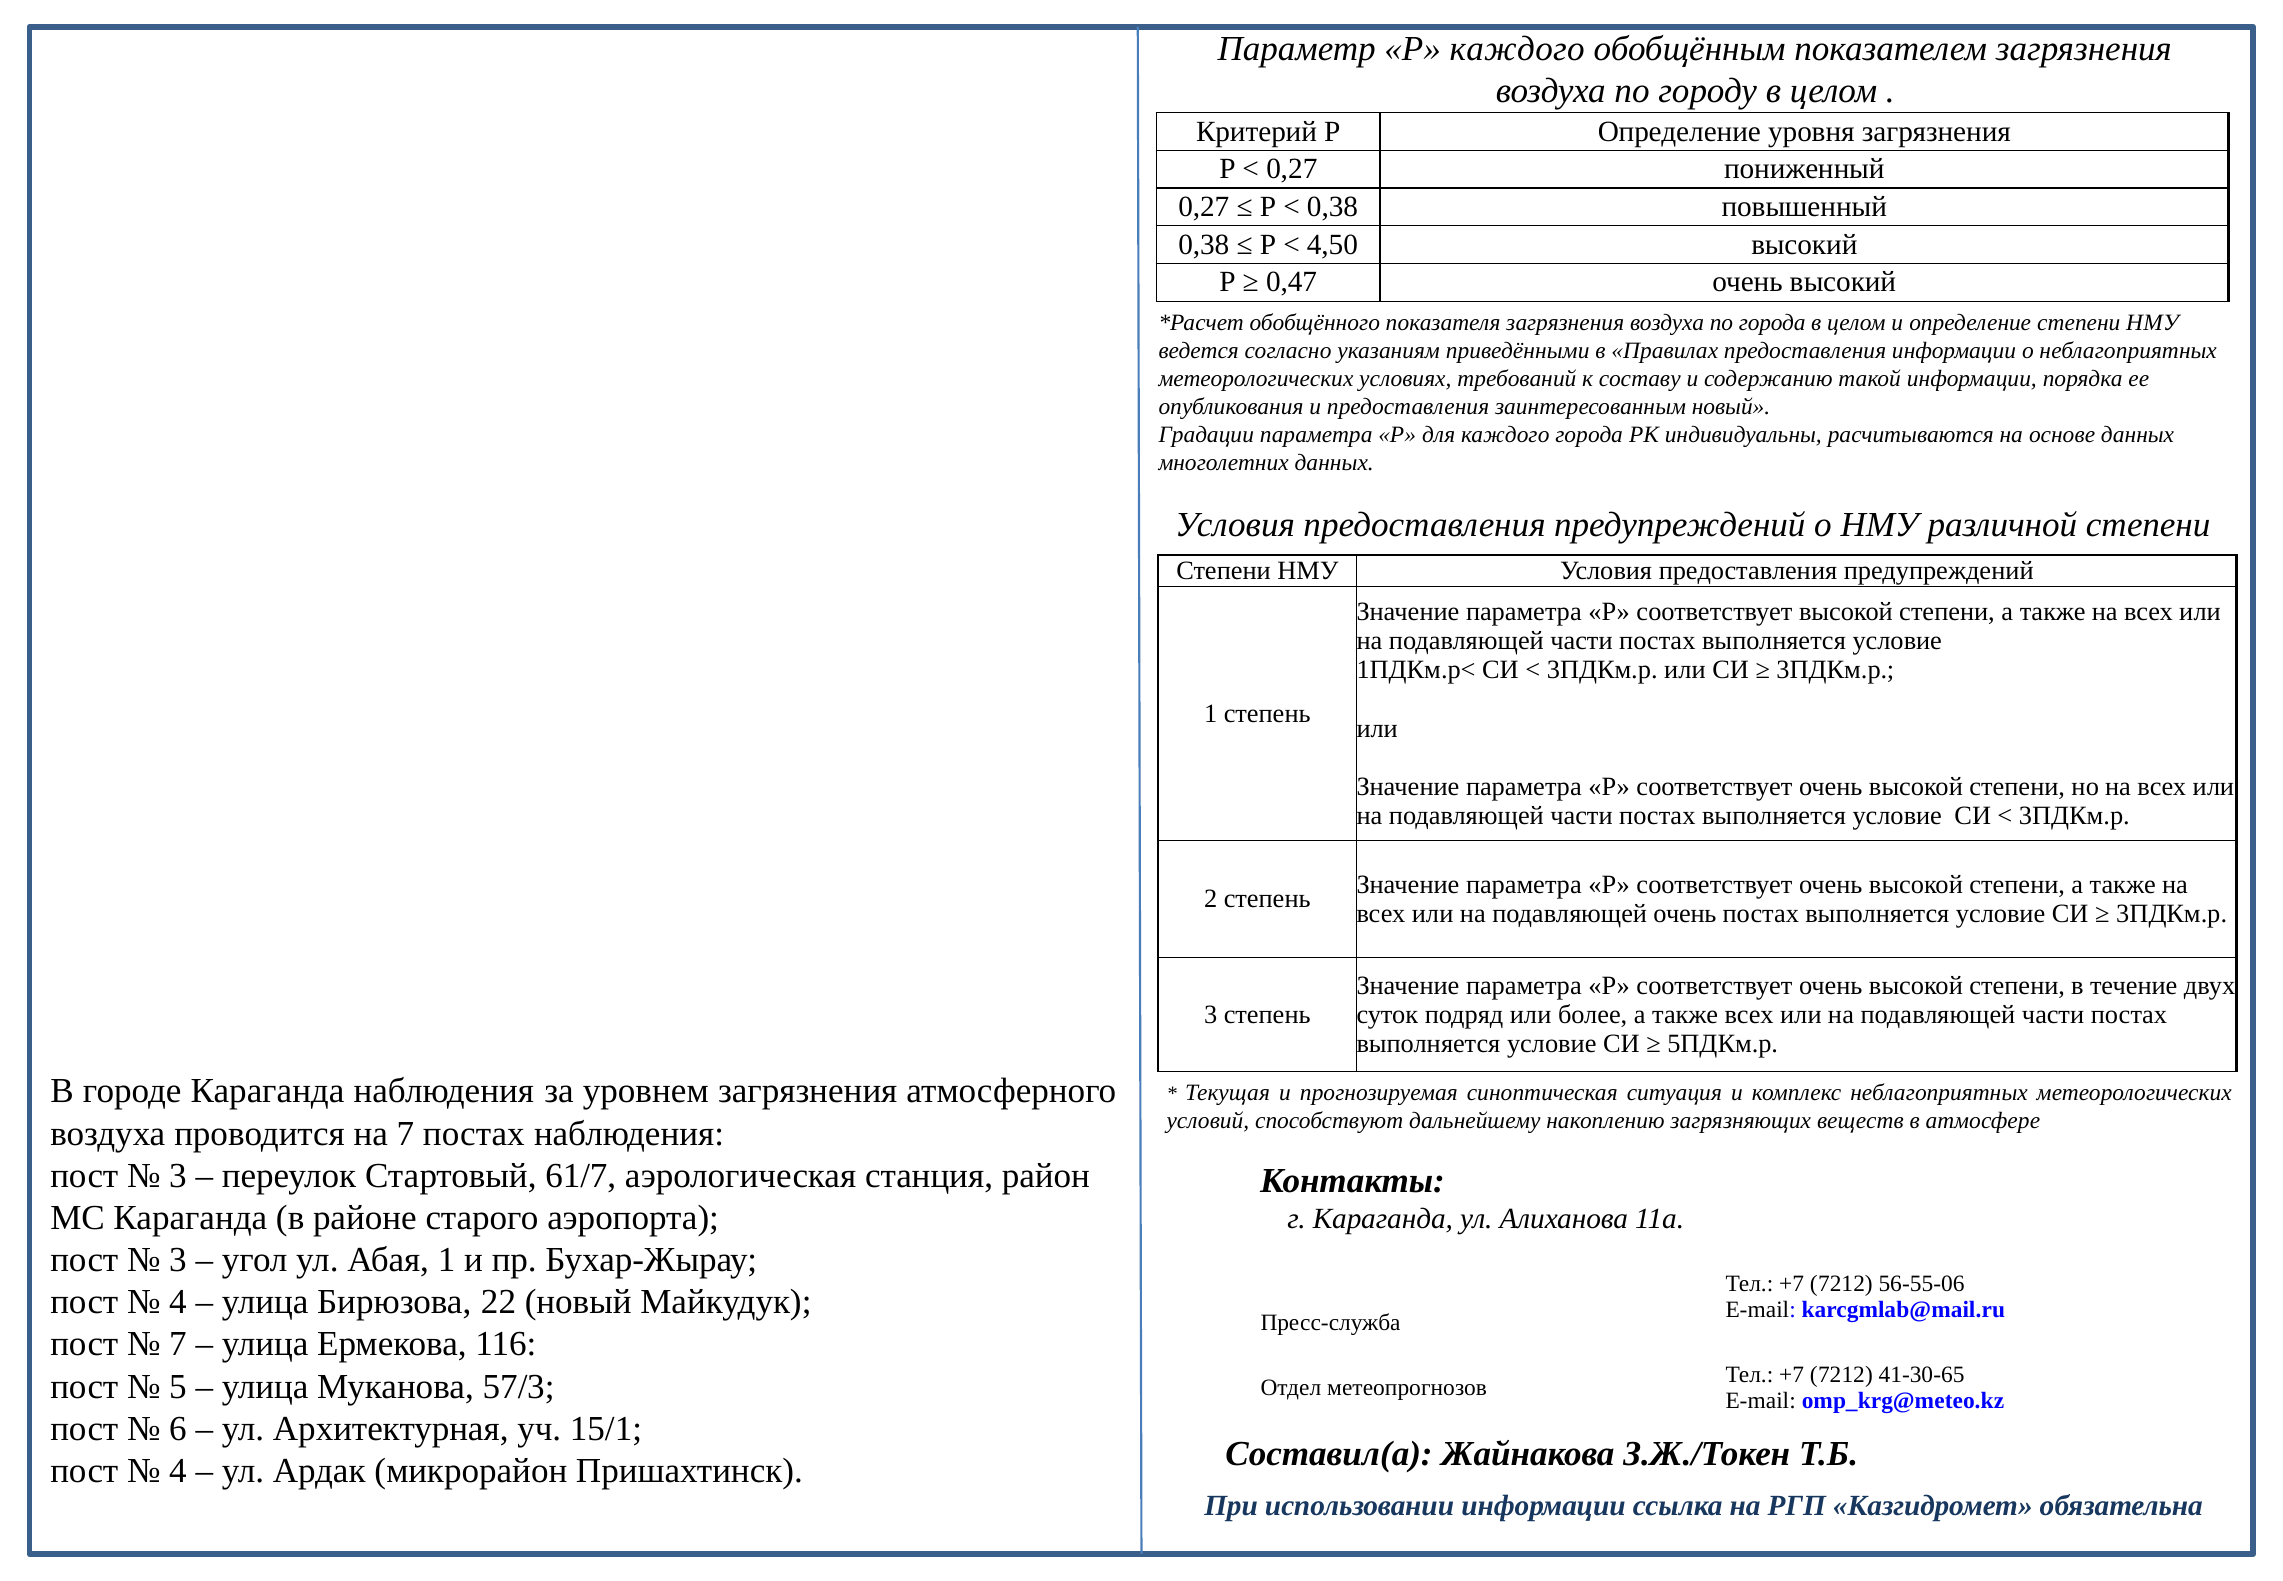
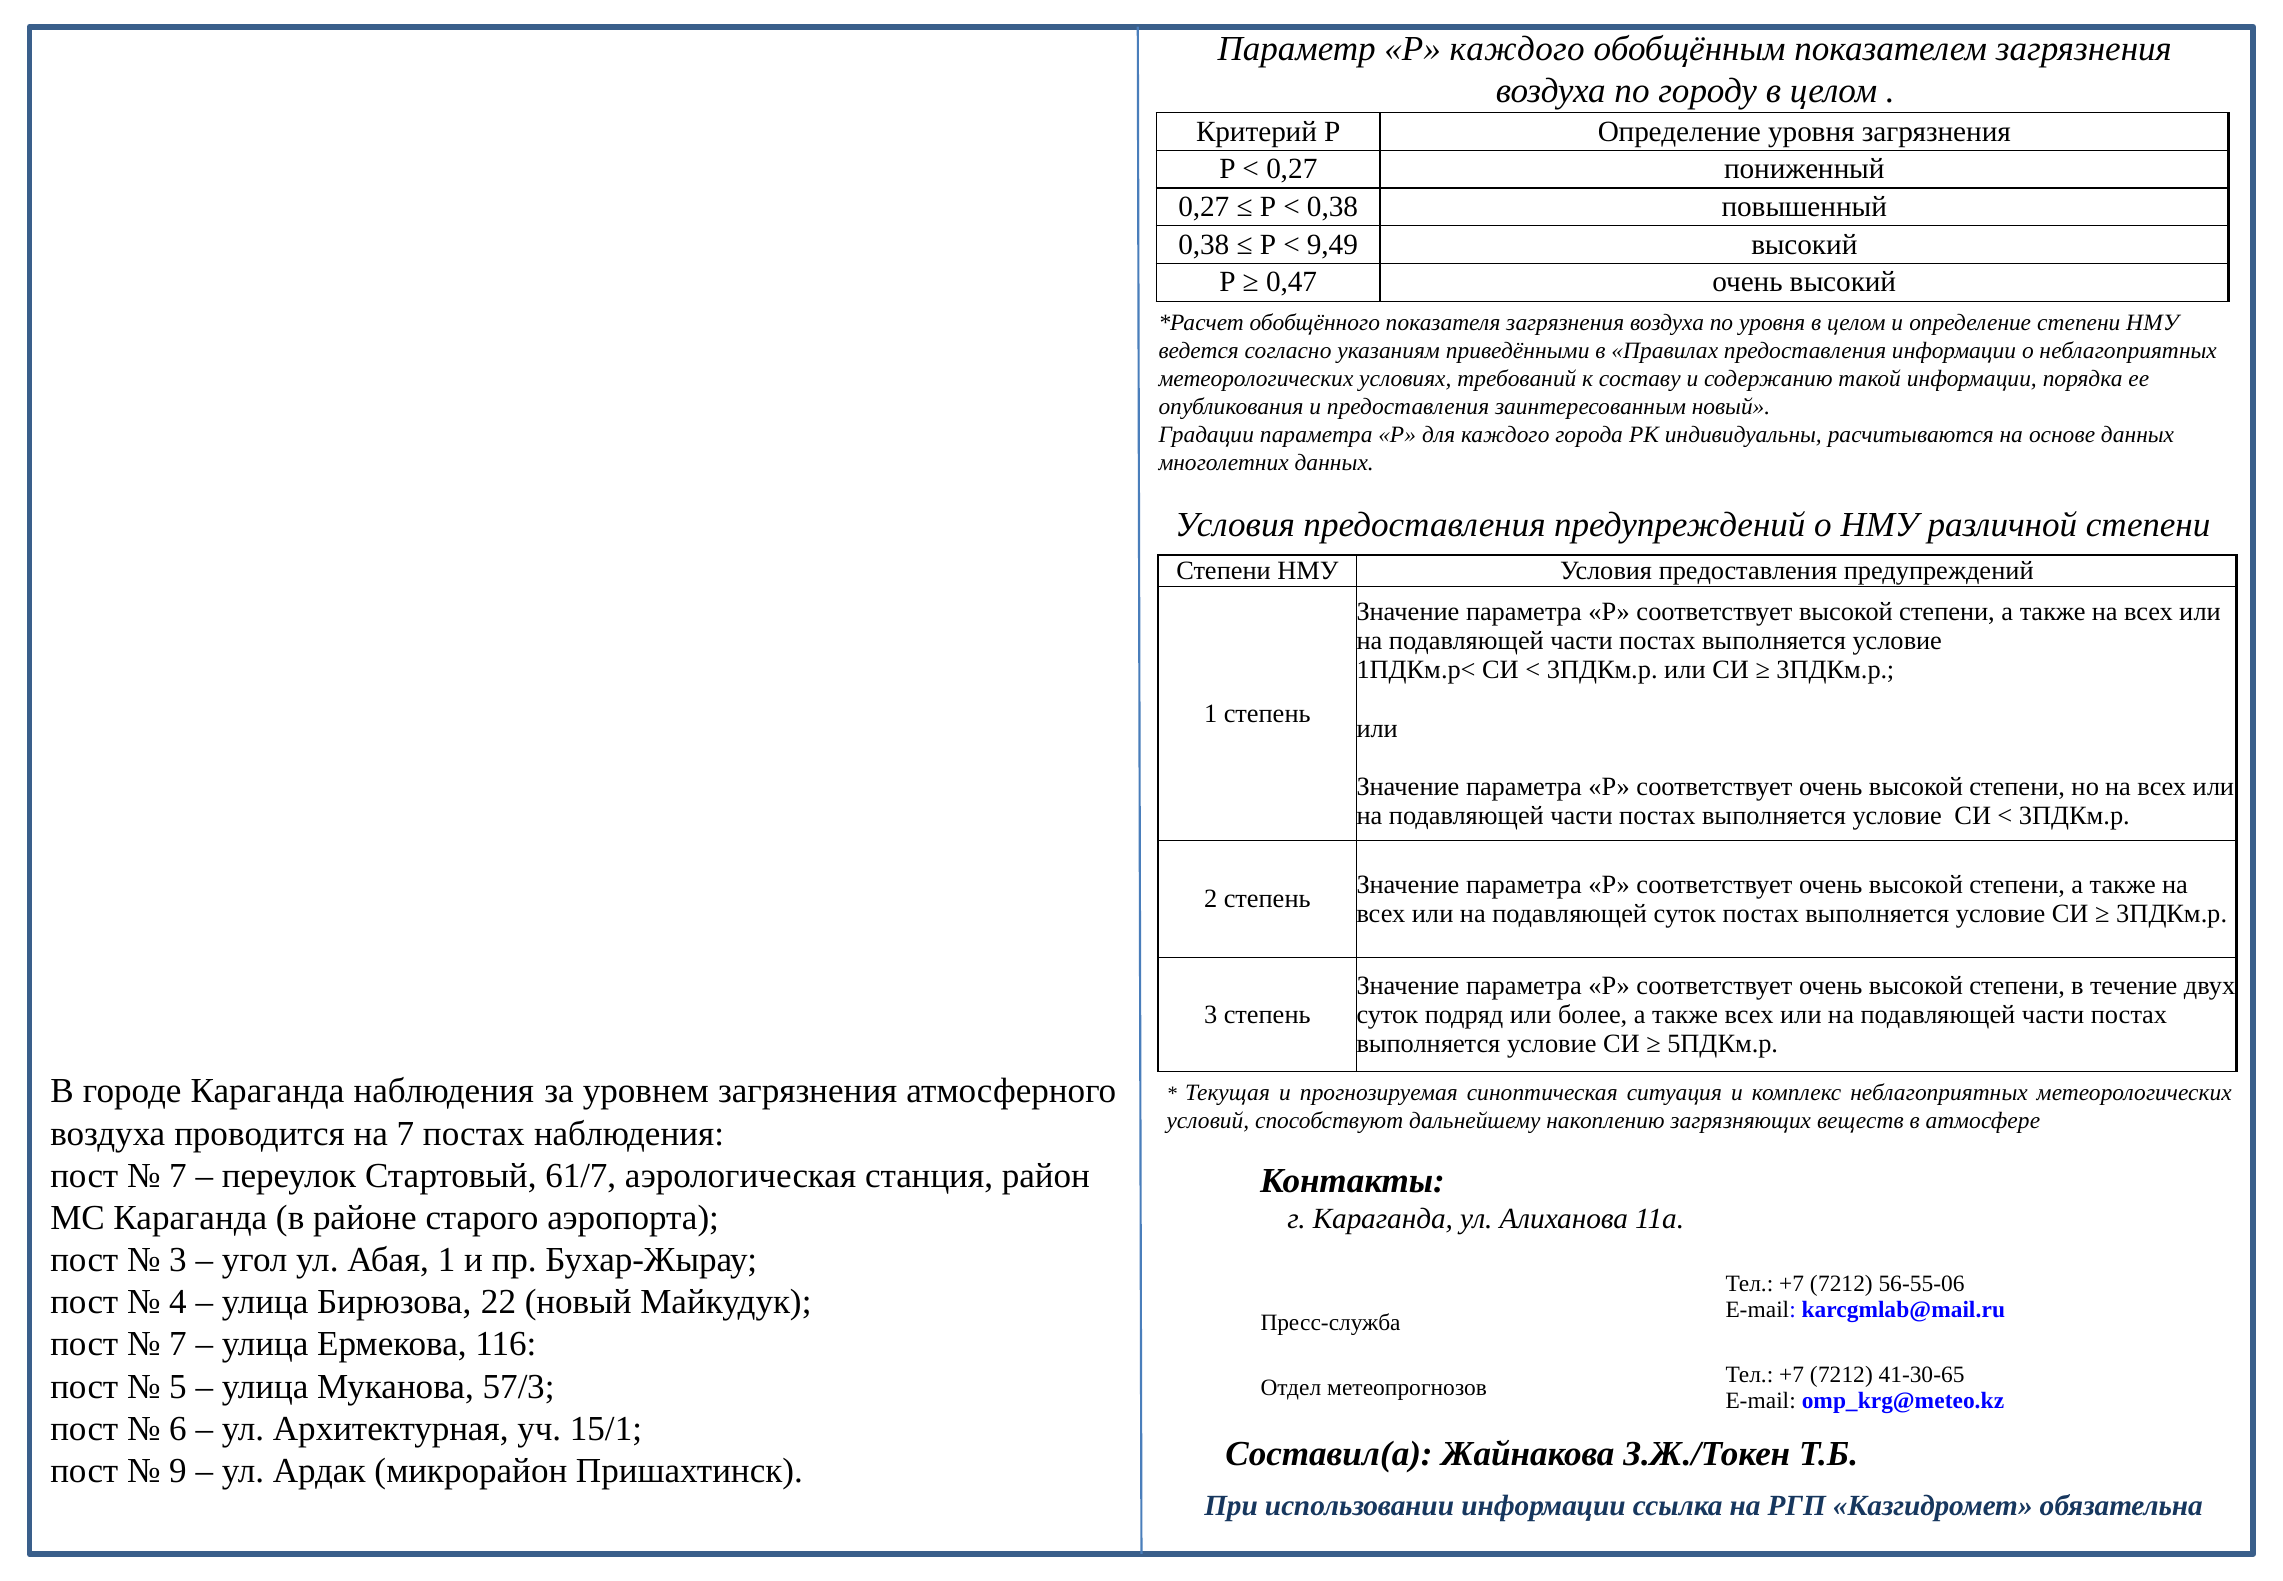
4,50: 4,50 -> 9,49 (1332, 244)
по города: города -> уровня (1772, 323)
подавляющей очень: очень -> суток (1685, 913)
3: 3 -> 7 (178, 1175)
4: 4 -> 9 (178, 1470)
